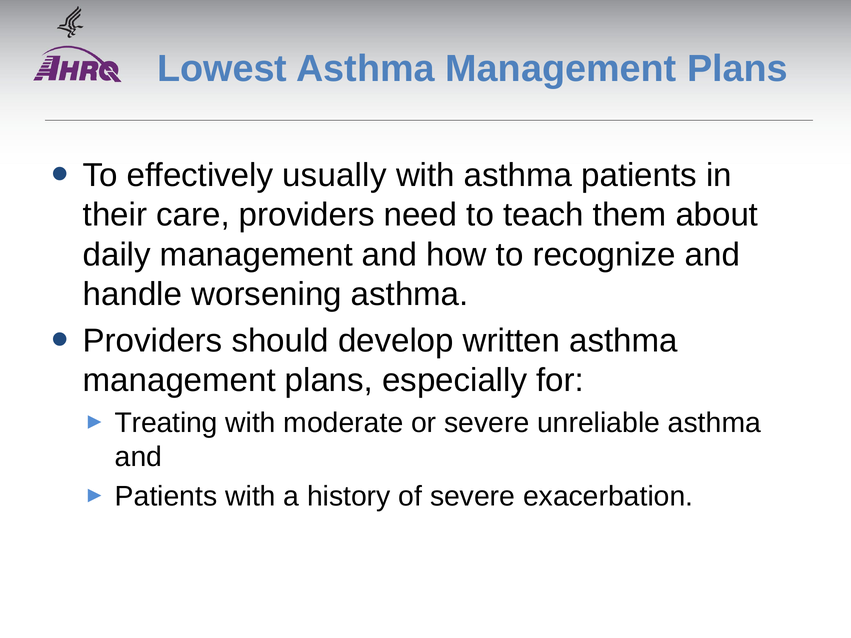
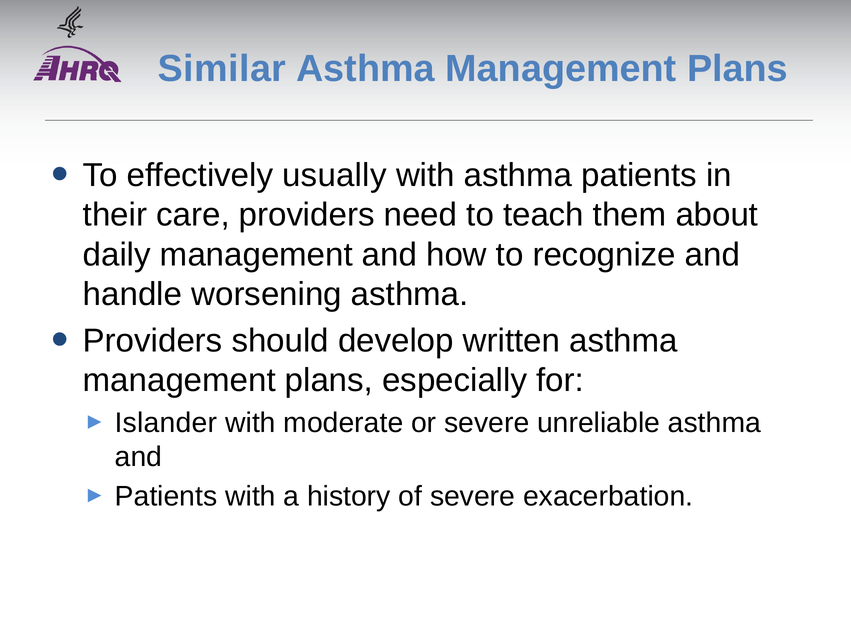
Lowest: Lowest -> Similar (222, 69)
Treating: Treating -> Islander (166, 423)
